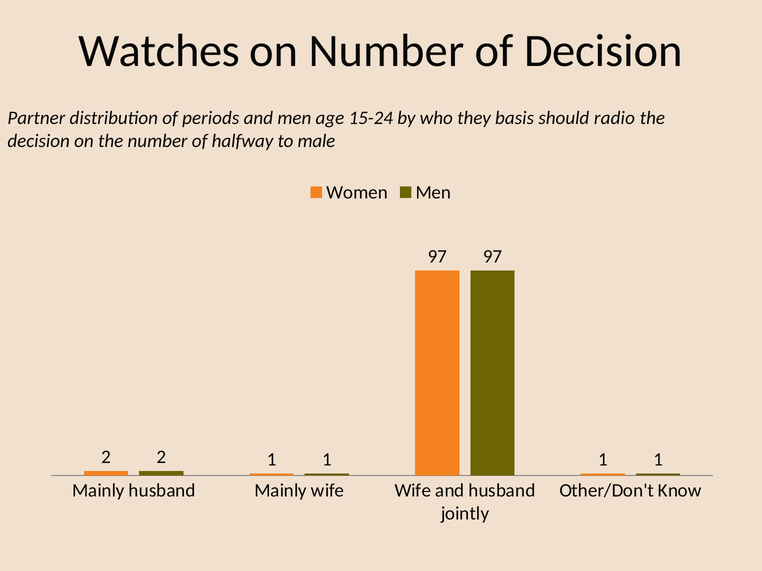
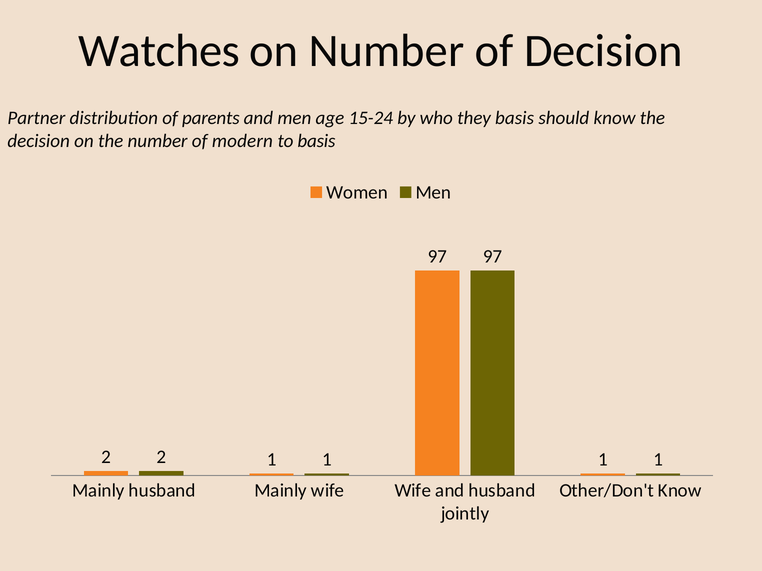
periods: periods -> parents (211, 118)
should radio: radio -> know (615, 118)
halfway: halfway -> modern (242, 141)
to male: male -> basis (316, 141)
